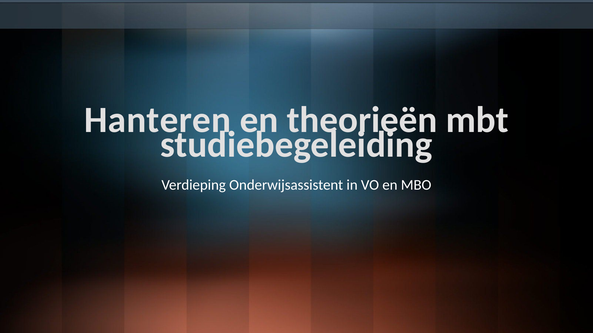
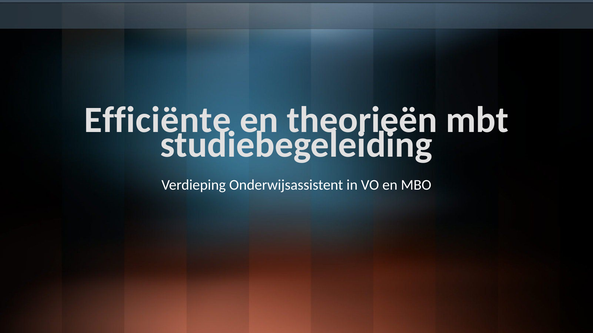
Hanteren: Hanteren -> Efficiënte (158, 120)
